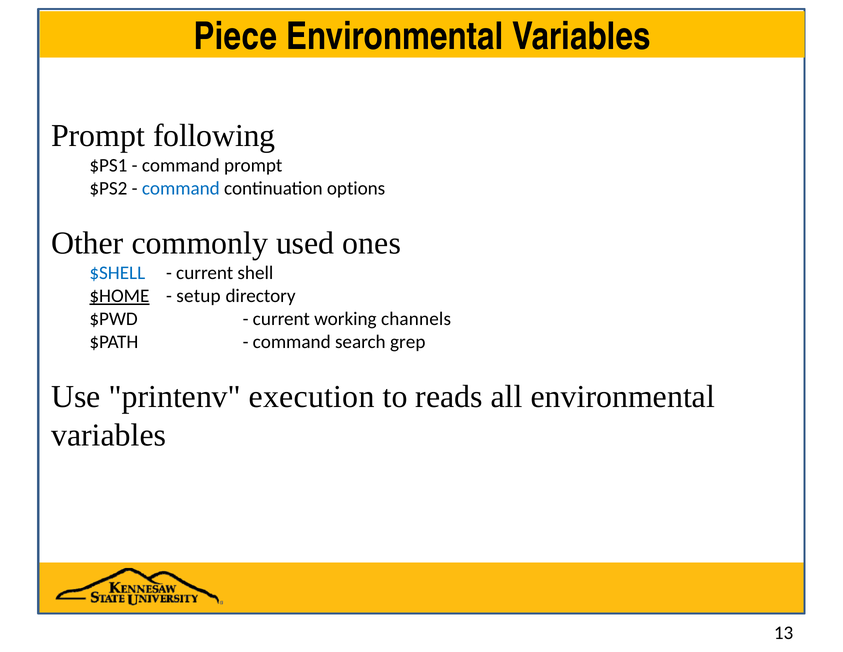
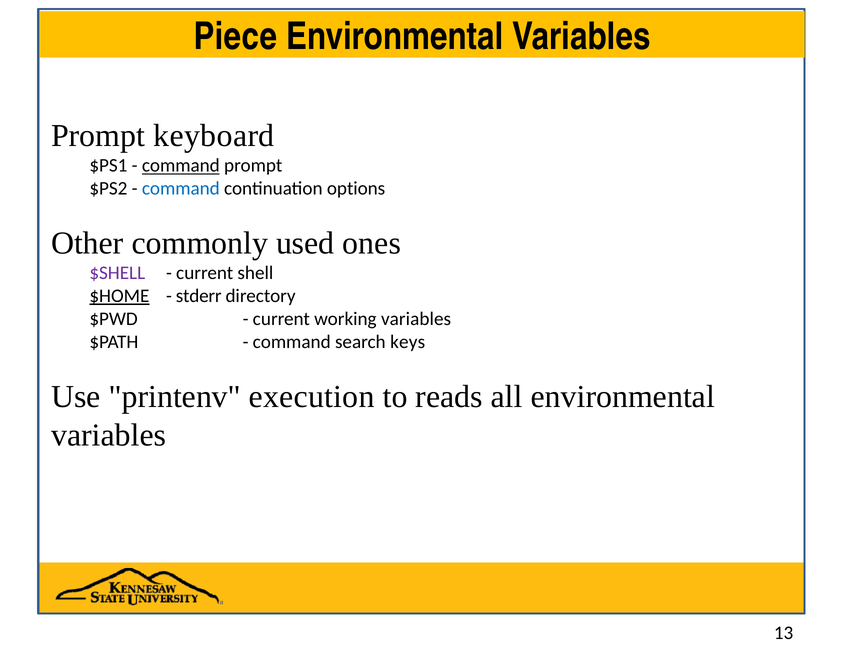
following: following -> keyboard (214, 136)
command underline: none -> present (181, 165)
$SHELL colour: blue -> purple (117, 273)
setup: setup -> stderr (199, 296)
working channels: channels -> variables (416, 319)
grep: grep -> keys (408, 342)
